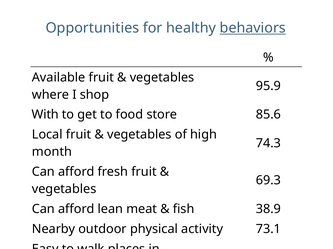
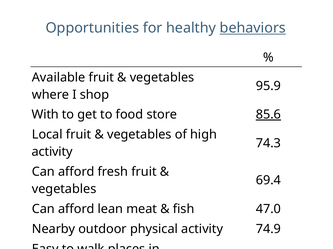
85.6 underline: none -> present (268, 115)
month: month -> activity (52, 152)
69.3: 69.3 -> 69.4 (268, 181)
38.9: 38.9 -> 47.0 (268, 210)
73.1: 73.1 -> 74.9 (268, 230)
